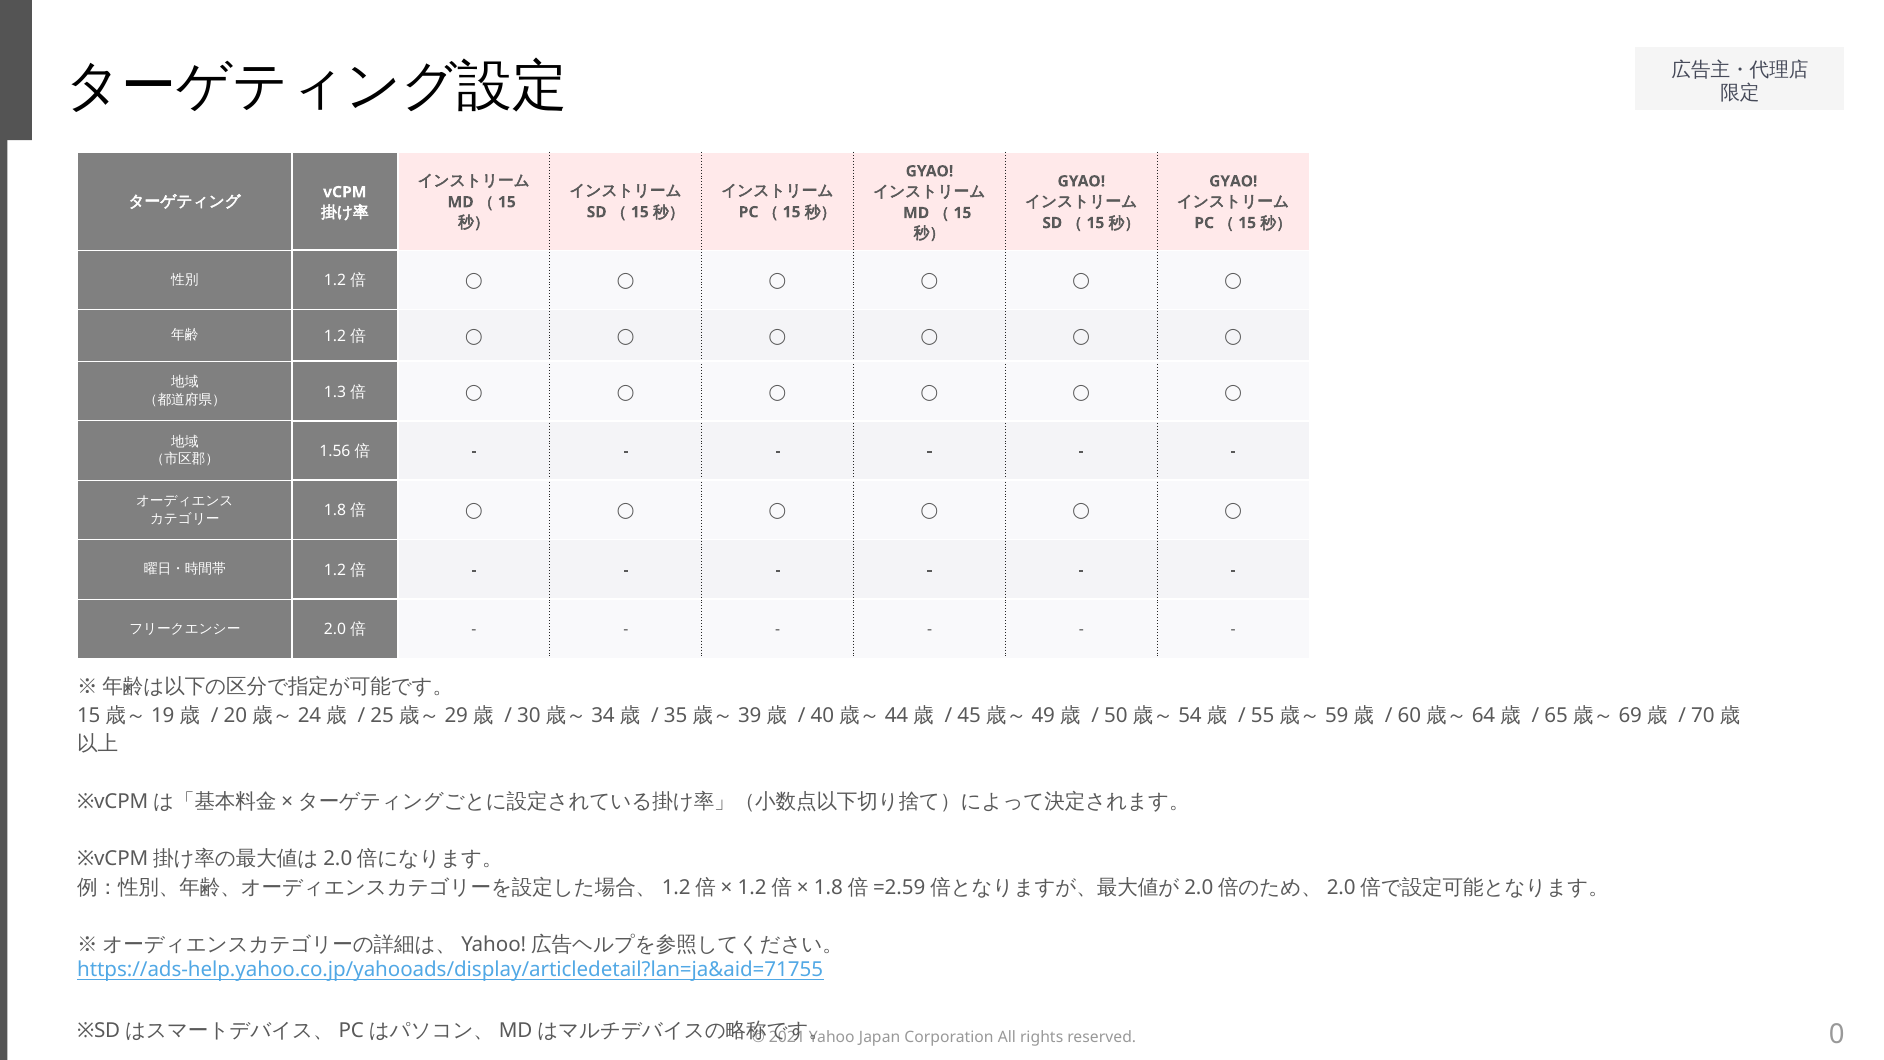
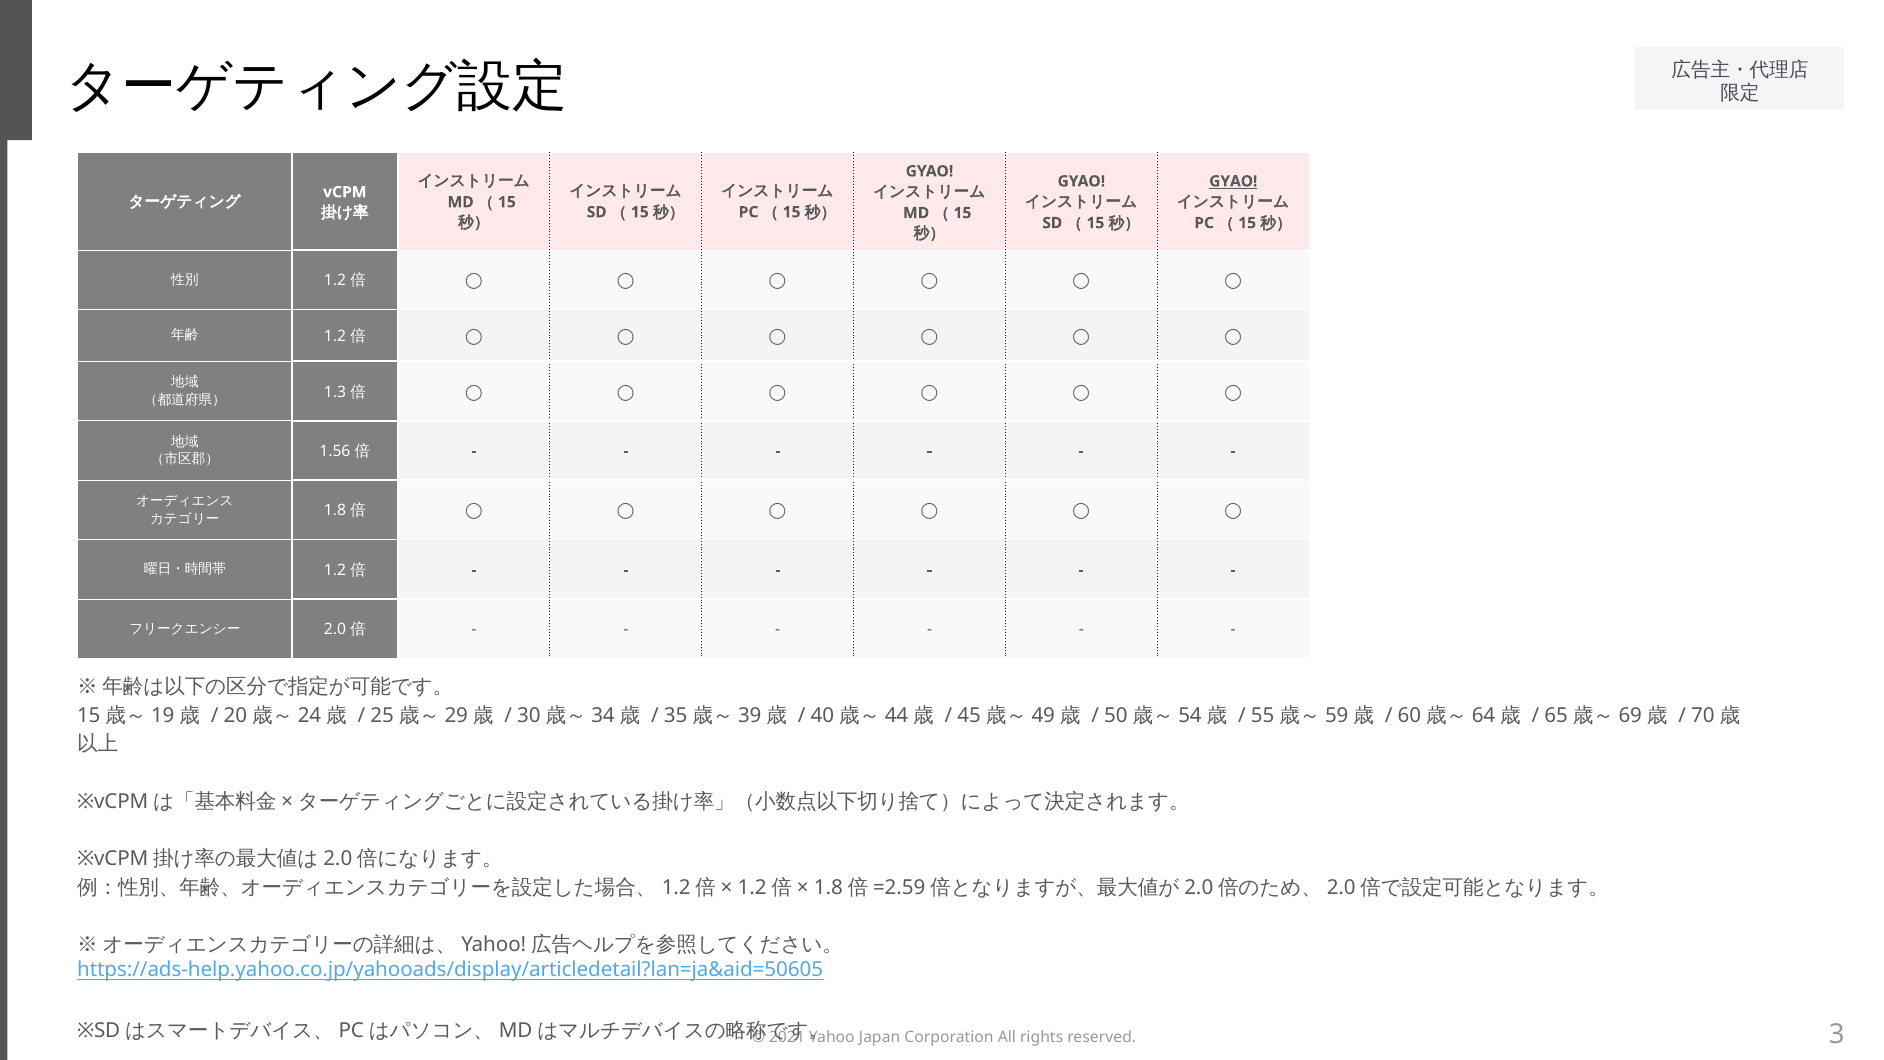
GYAO underline: none -> present (1233, 181)
https://ads-help.yahoo.co.jp/yahooads/display/articledetail?lan=ja&aid=71755: https://ads-help.yahoo.co.jp/yahooads/display/articledetail?lan=ja&aid=71755 -> https://ads-help.yahoo.co.jp/yahooads/display/articledetail?lan=ja&aid=50605 (450, 970)
0: 0 -> 3 (1837, 1034)
